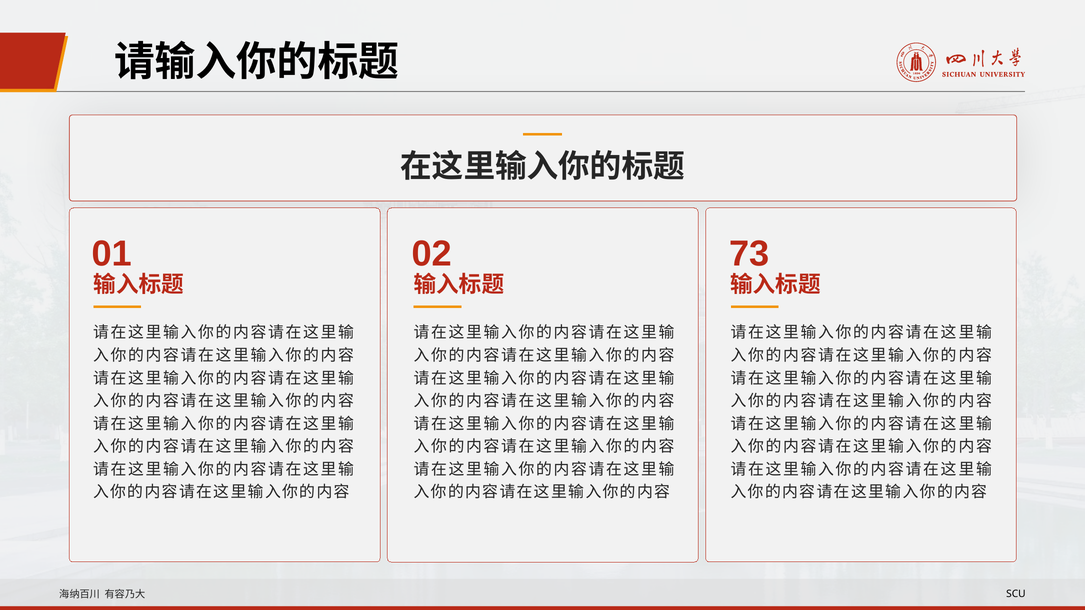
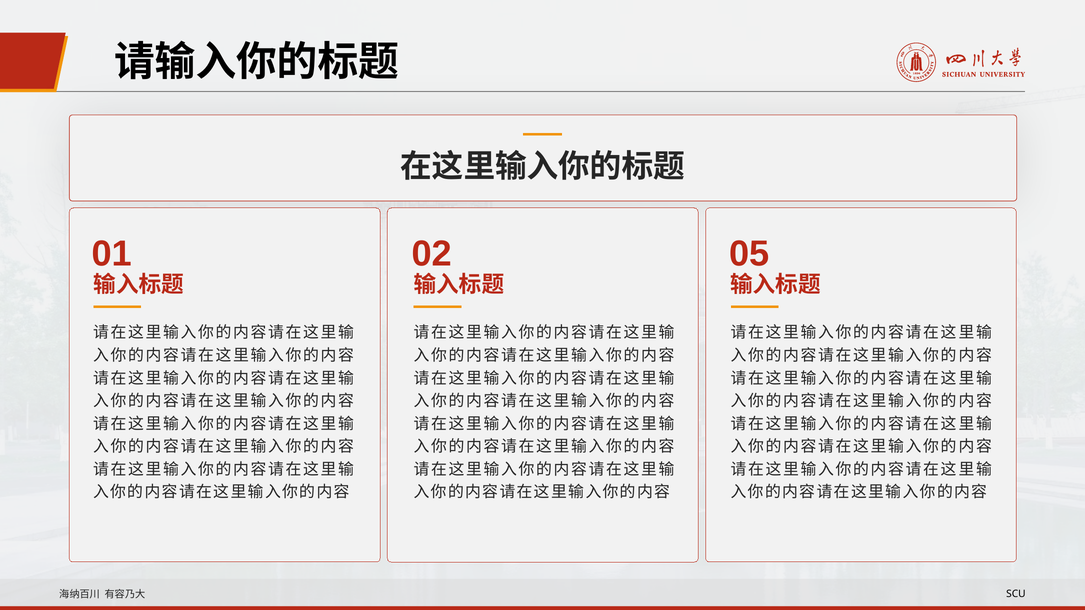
73: 73 -> 05 (749, 254)
